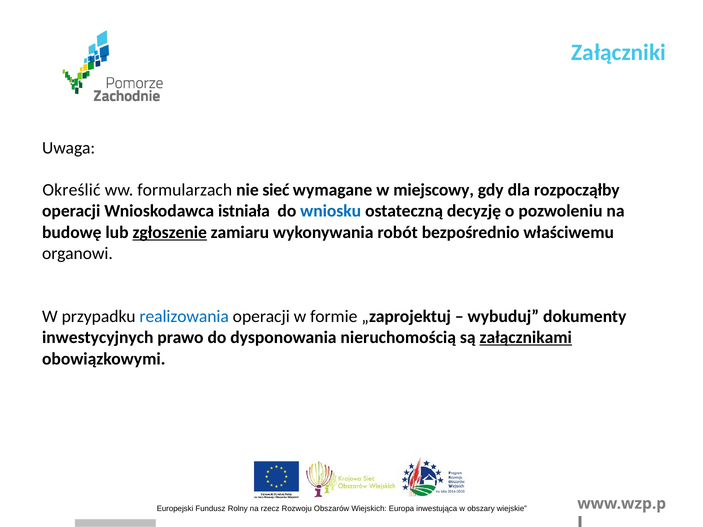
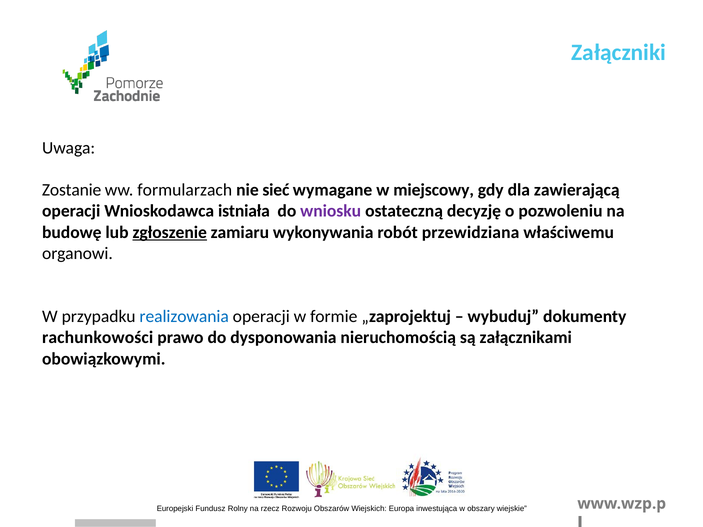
Określić: Określić -> Zostanie (72, 190)
rozpocząłby: rozpocząłby -> zawierającą (577, 190)
wniosku colour: blue -> purple (331, 211)
bezpośrednio: bezpośrednio -> przewidziana (471, 232)
inwestycyjnych: inwestycyjnych -> rachunkowości (98, 338)
załącznikami underline: present -> none (526, 338)
